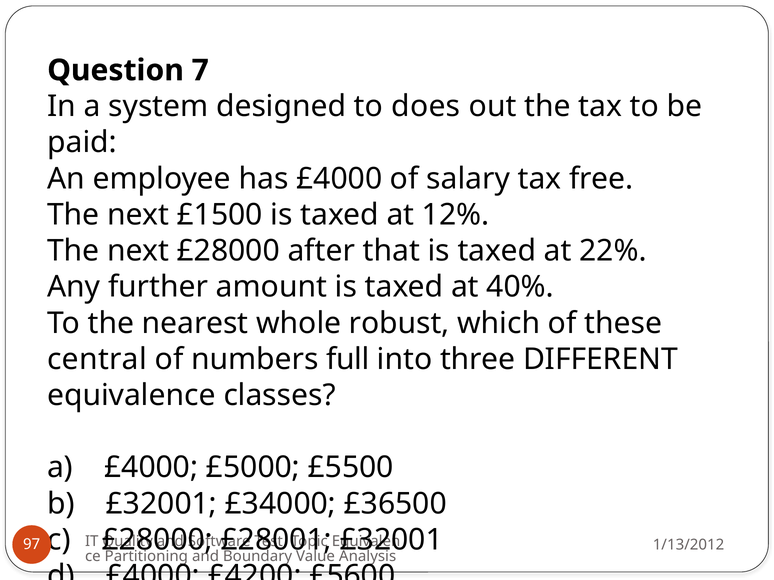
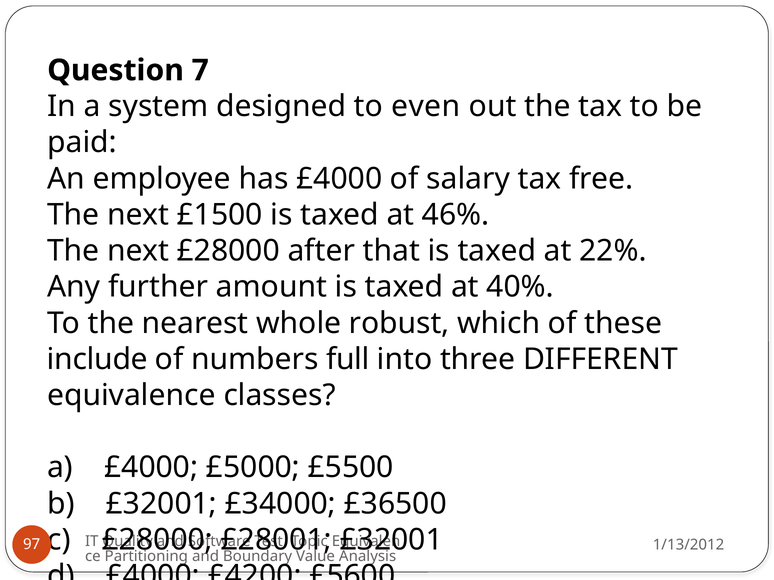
does: does -> even (426, 107)
12%: 12% -> 46% (456, 215)
central: central -> include (97, 360)
